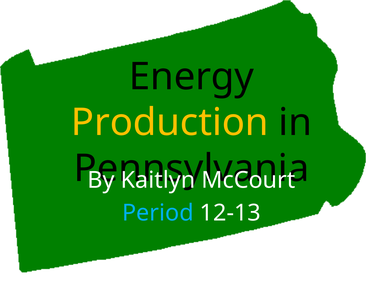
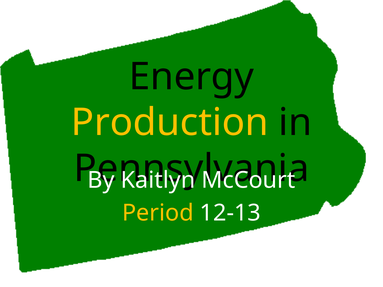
Period colour: light blue -> yellow (158, 213)
